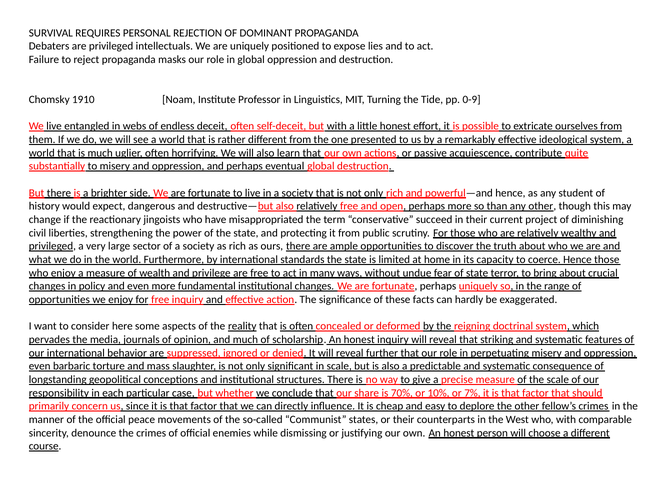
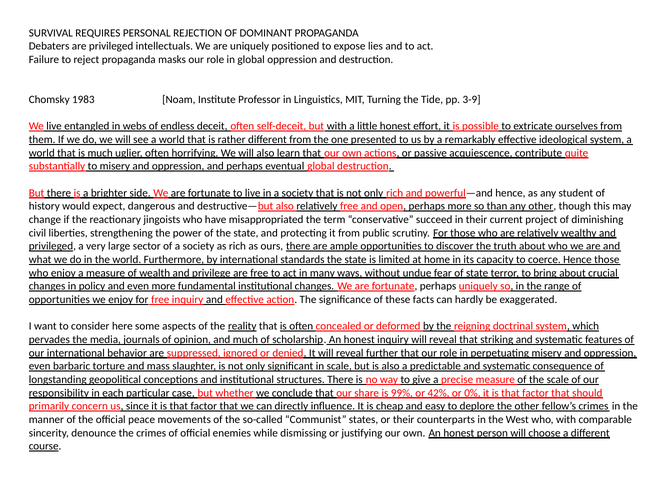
1910: 1910 -> 1983 (83, 100)
0-9: 0-9 -> 3-9 (472, 100)
70%: 70% -> 99% (402, 393)
10%: 10% -> 42% (439, 393)
7%: 7% -> 0% (472, 393)
